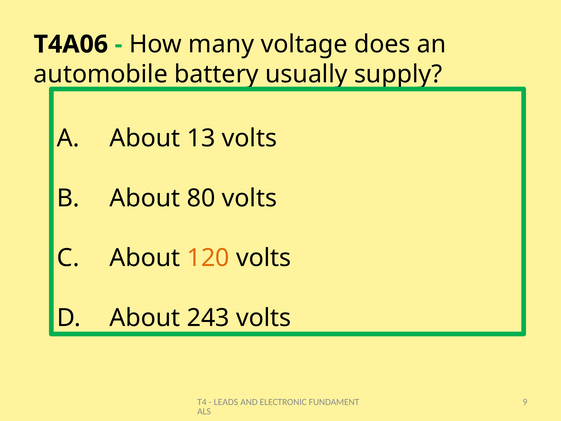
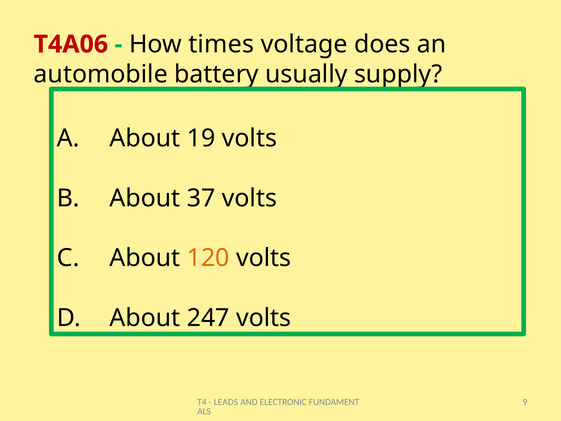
T4A06 colour: black -> red (71, 44)
many: many -> times (221, 44)
13: 13 -> 19 (201, 138)
80: 80 -> 37 (201, 198)
243: 243 -> 247 (208, 318)
